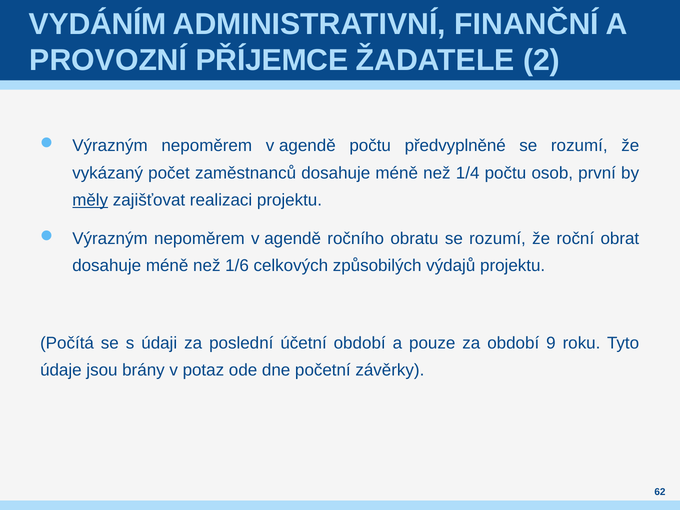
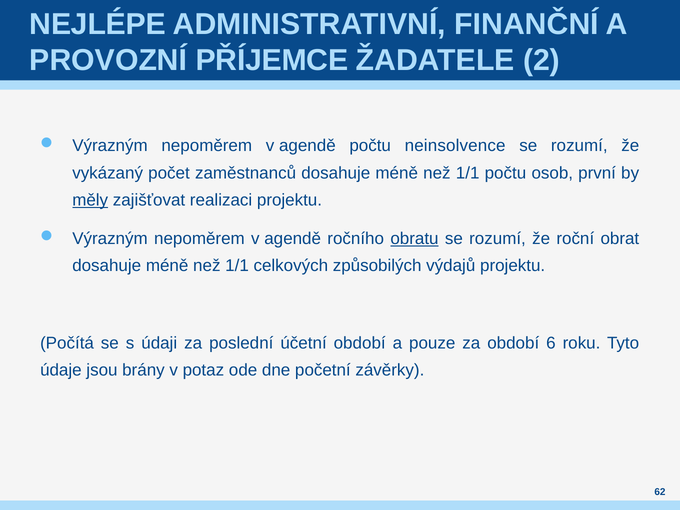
VYDÁNÍM: VYDÁNÍM -> NEJLÉPE (98, 24)
předvyplněné: předvyplněné -> neinsolvence (455, 146)
1/4: 1/4 -> 1/1 (468, 173)
obratu underline: none -> present (414, 239)
1/6: 1/6 -> 1/1 (237, 266)
9: 9 -> 6 (551, 343)
